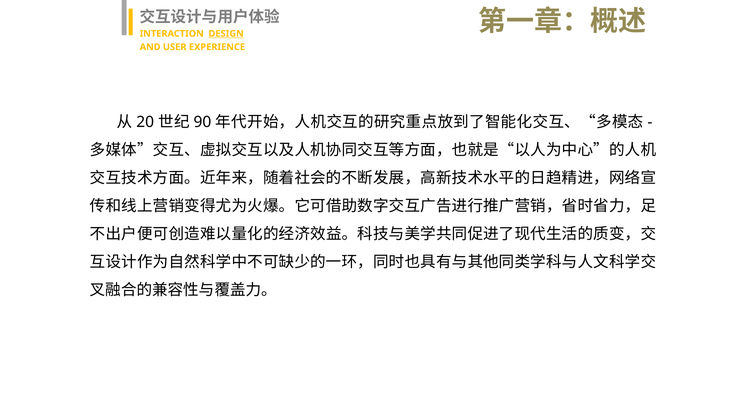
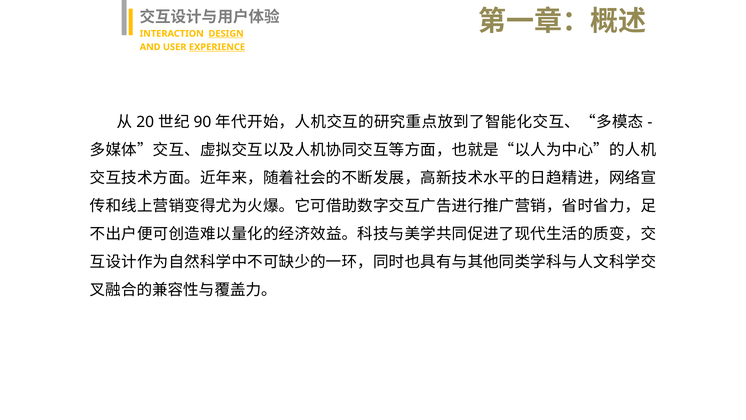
EXPERIENCE underline: none -> present (217, 47)
